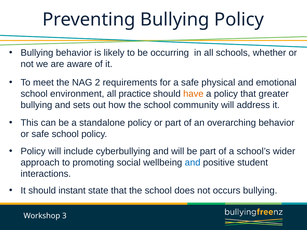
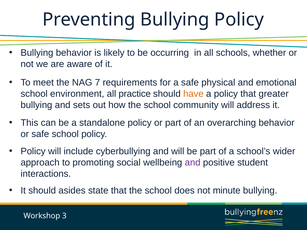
2: 2 -> 7 (97, 83)
and colour: blue -> purple (193, 163)
instant: instant -> asides (72, 191)
occurs: occurs -> minute (227, 191)
